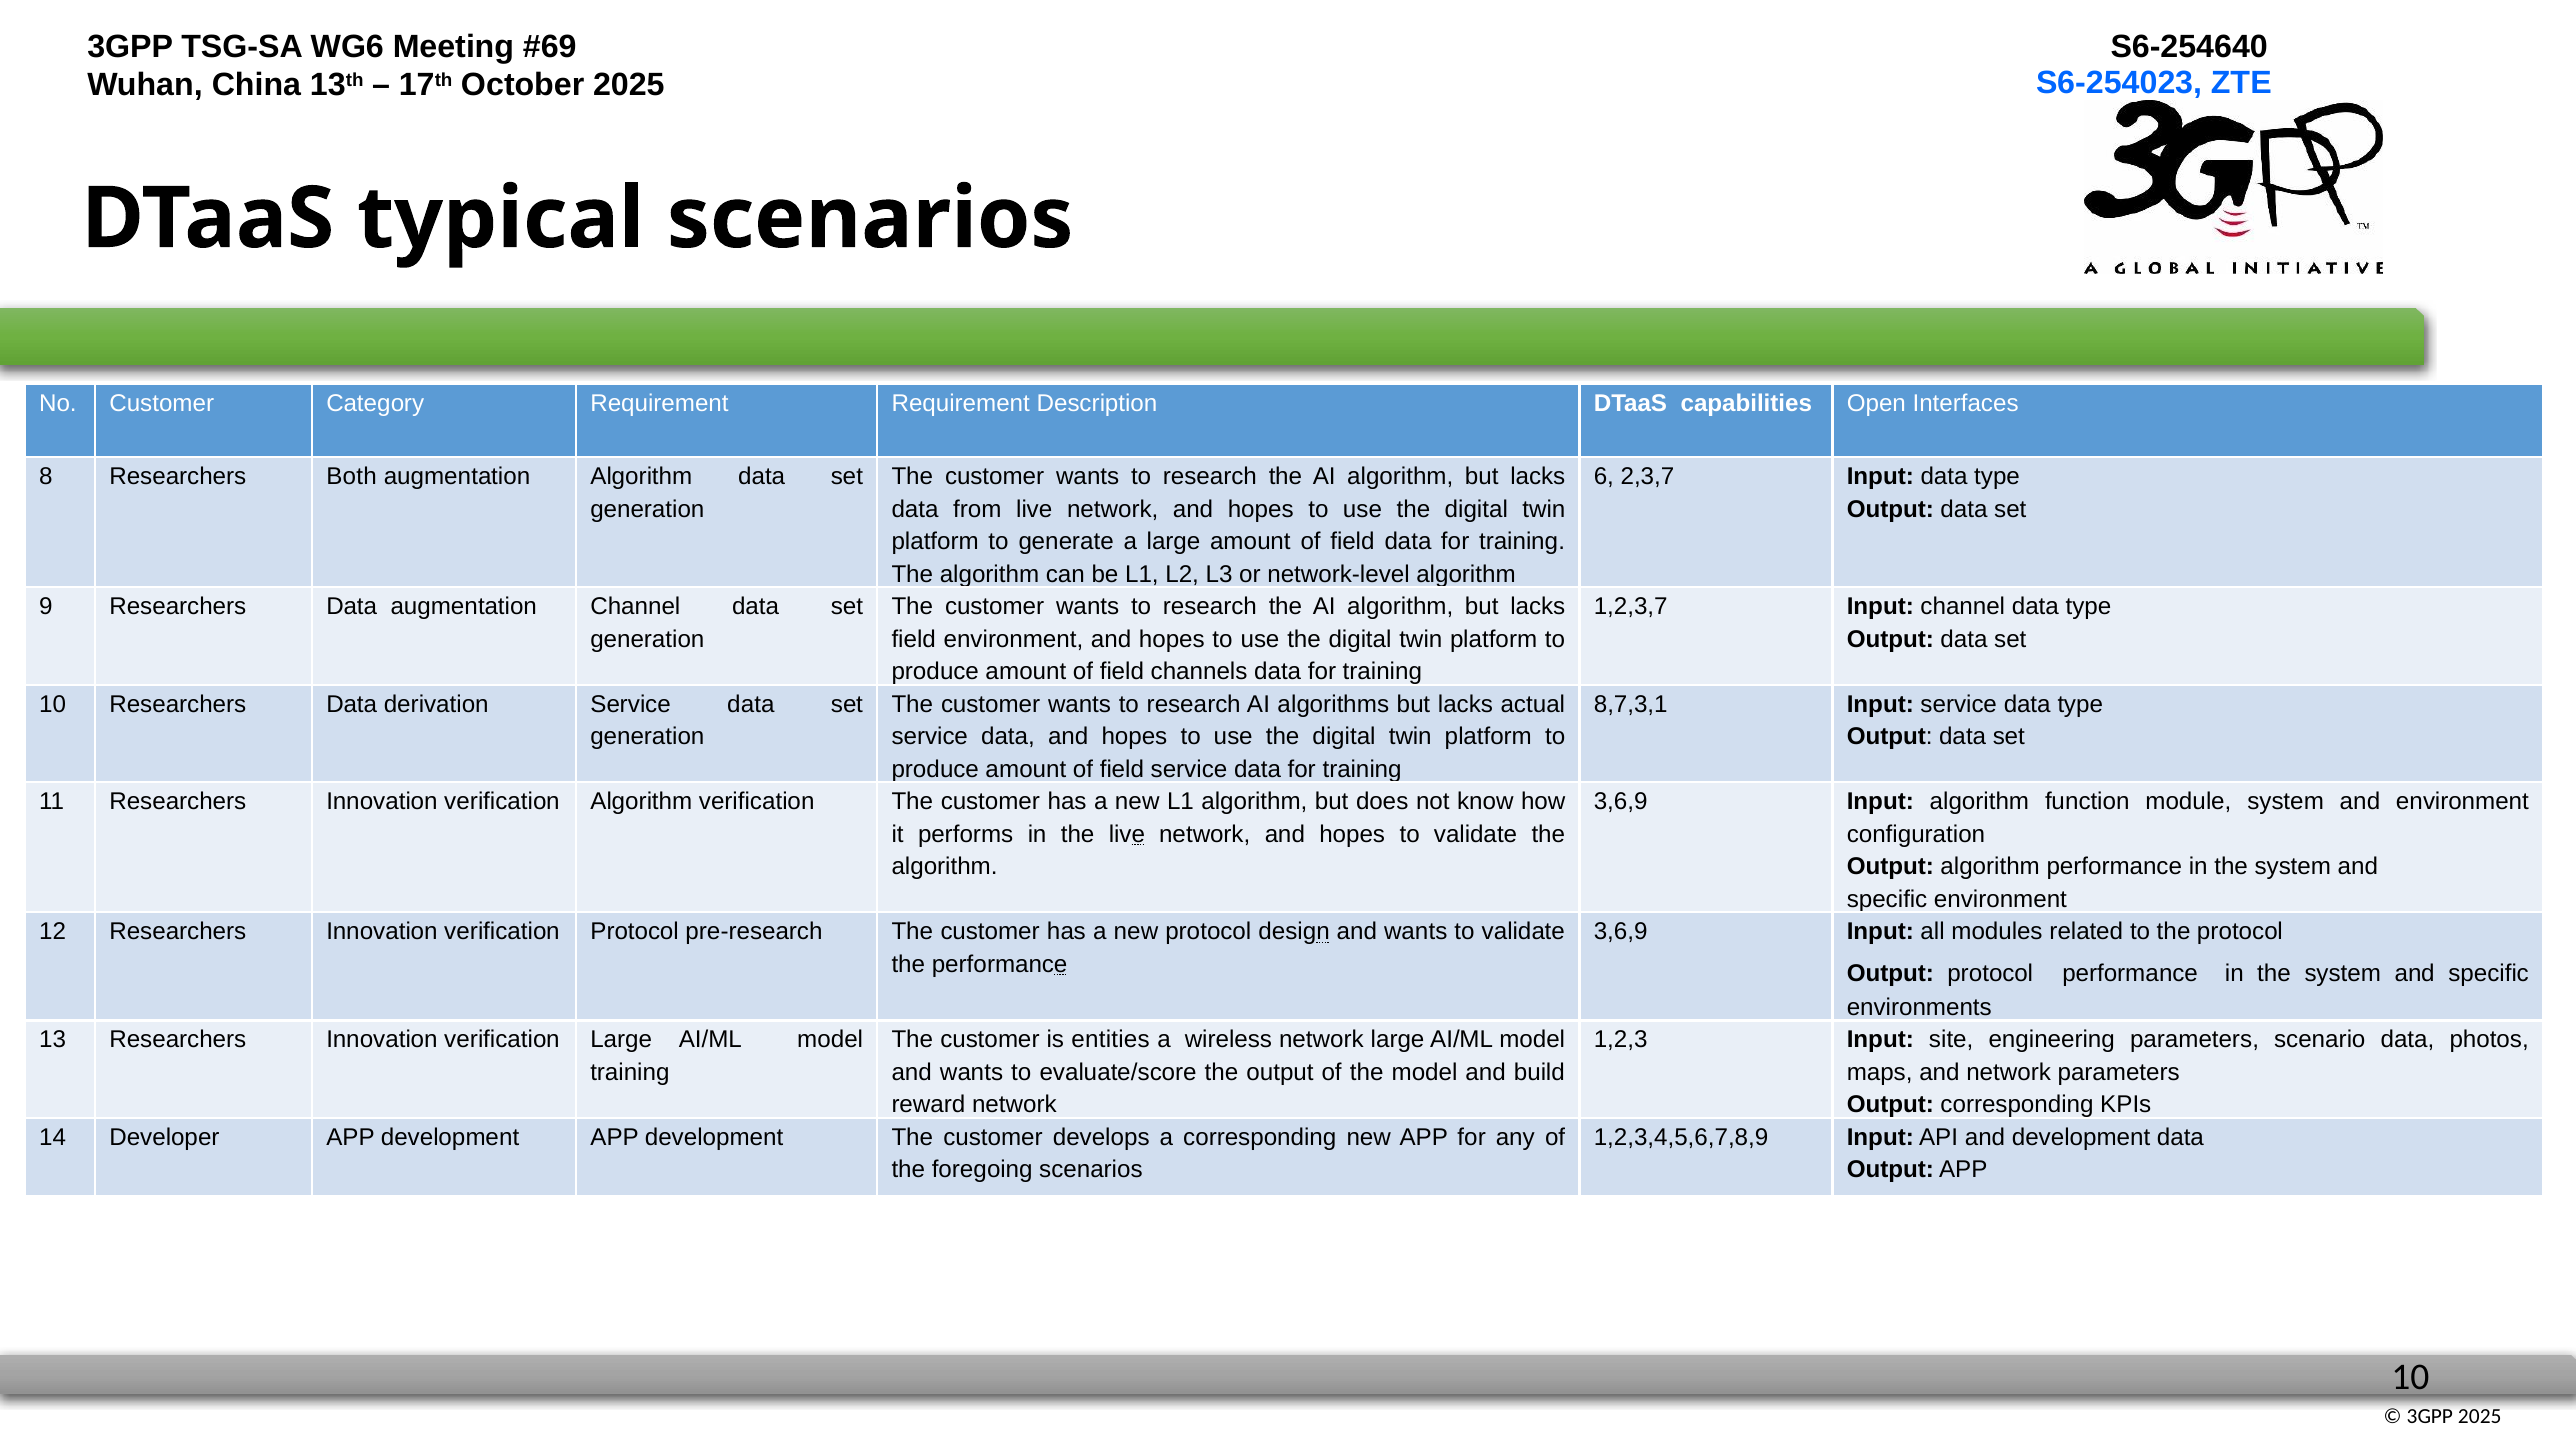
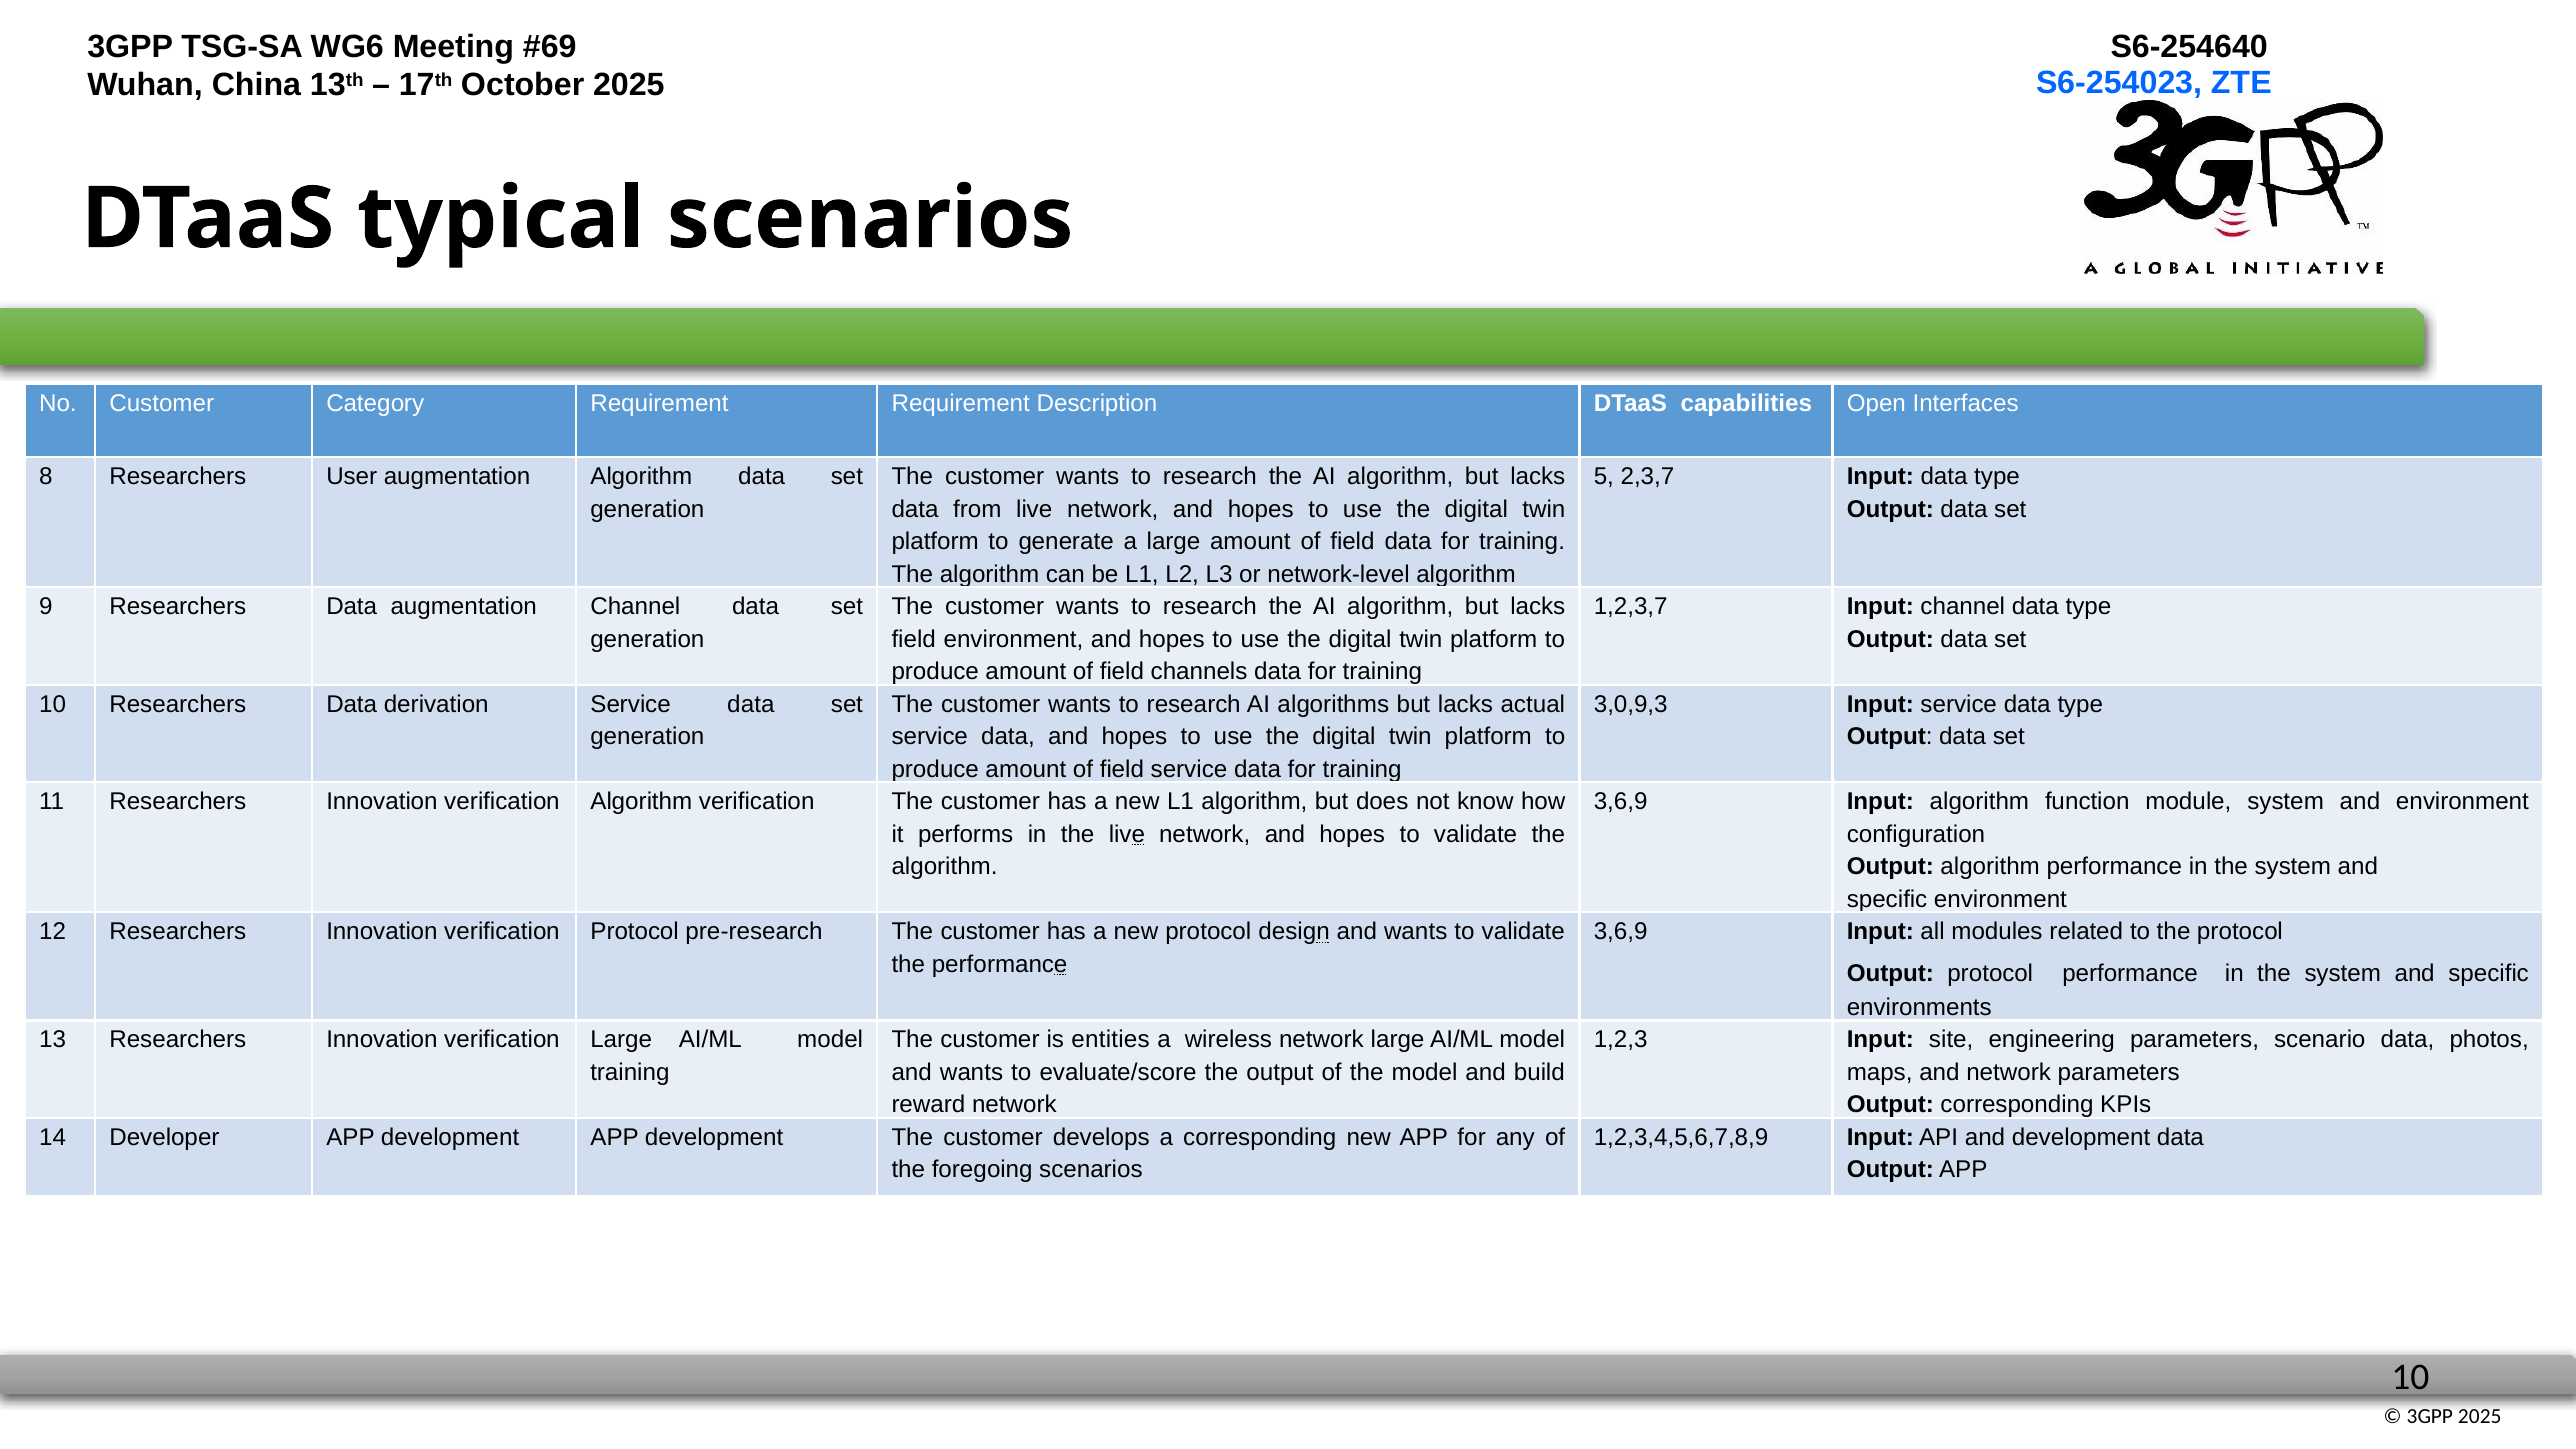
Both: Both -> User (352, 477)
6: 6 -> 5 (1604, 477)
8,7,3,1: 8,7,3,1 -> 3,0,9,3 (1631, 704)
